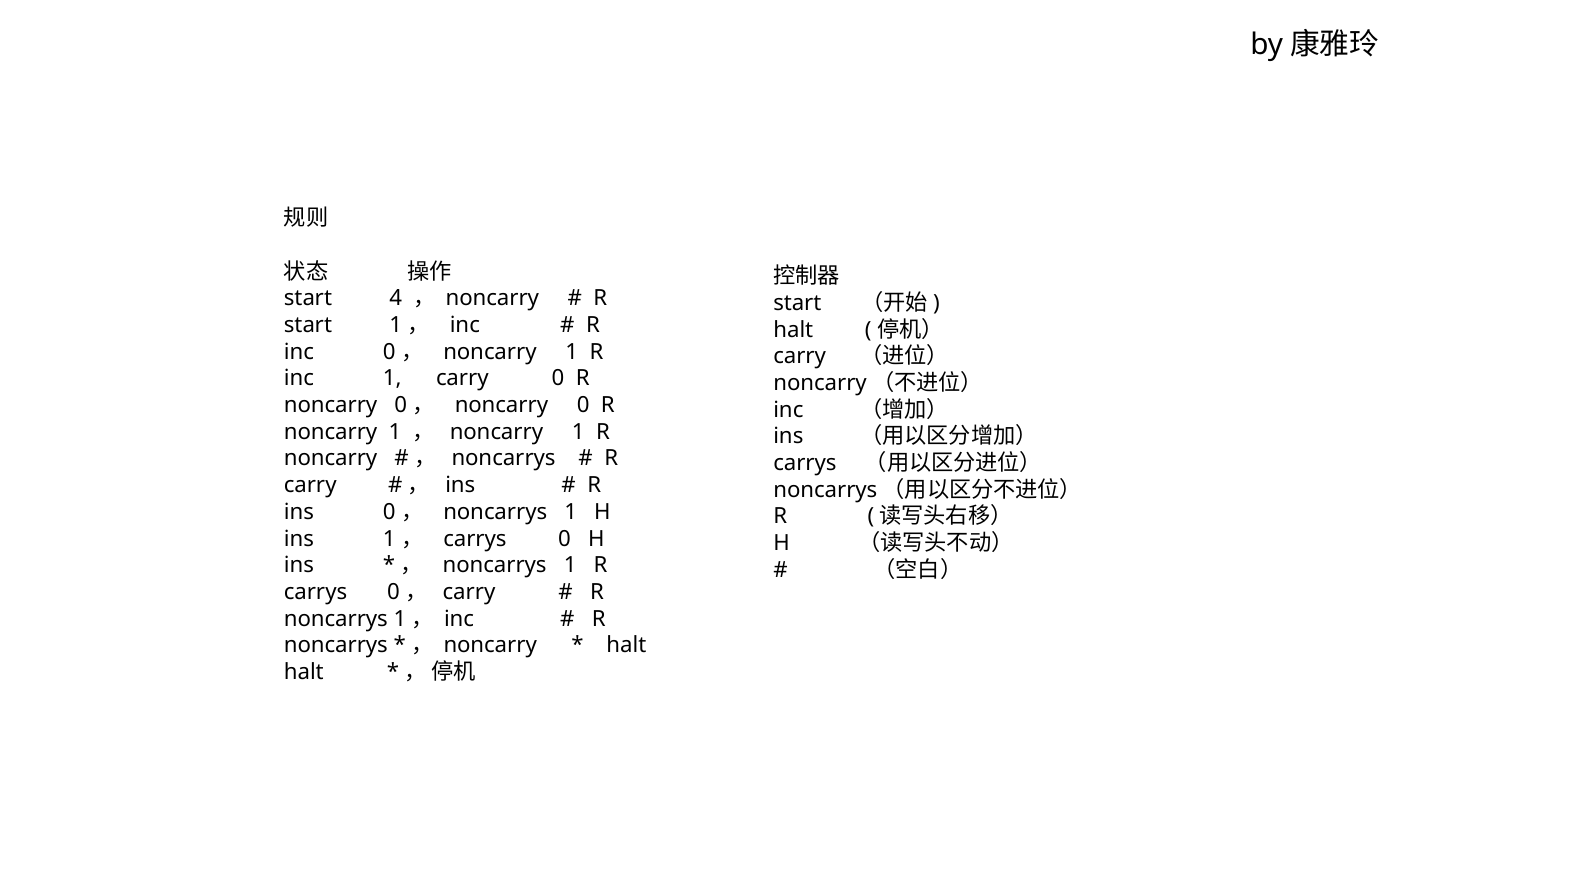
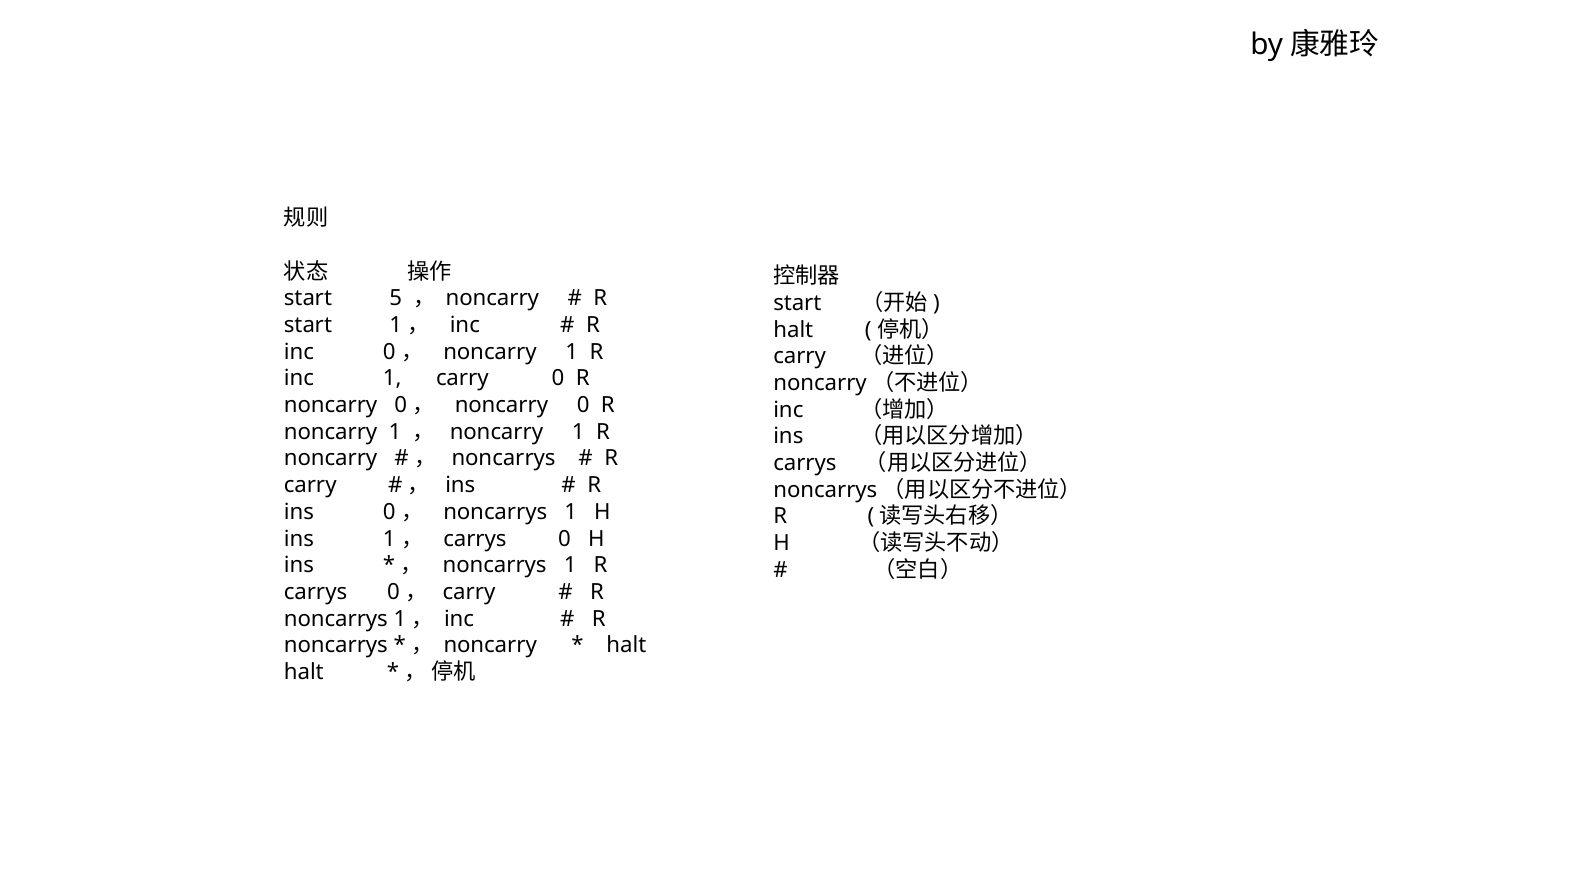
4: 4 -> 5 (396, 299)
